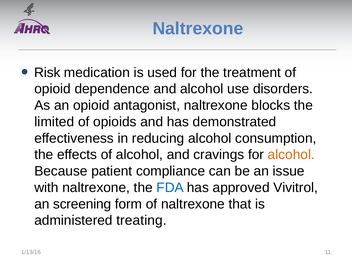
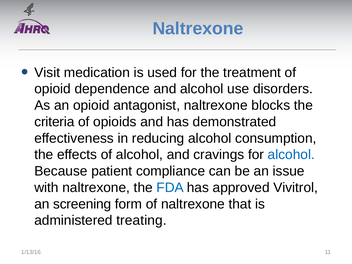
Risk: Risk -> Visit (47, 73)
limited: limited -> criteria (54, 122)
alcohol colour: orange -> blue (291, 155)
